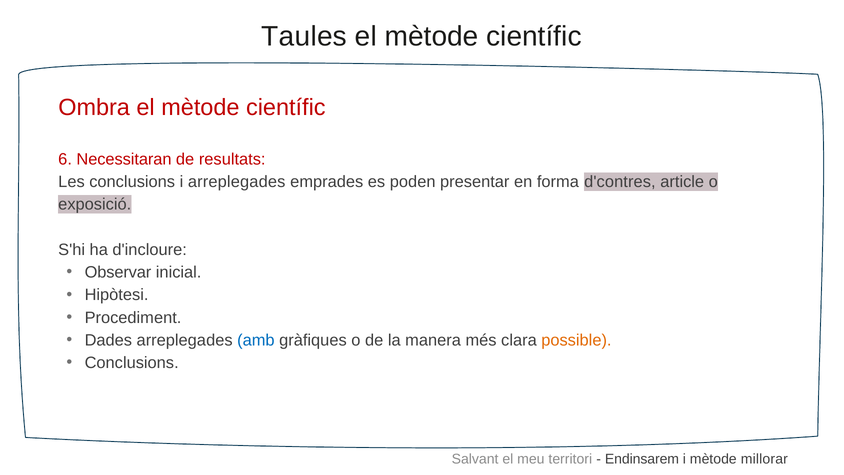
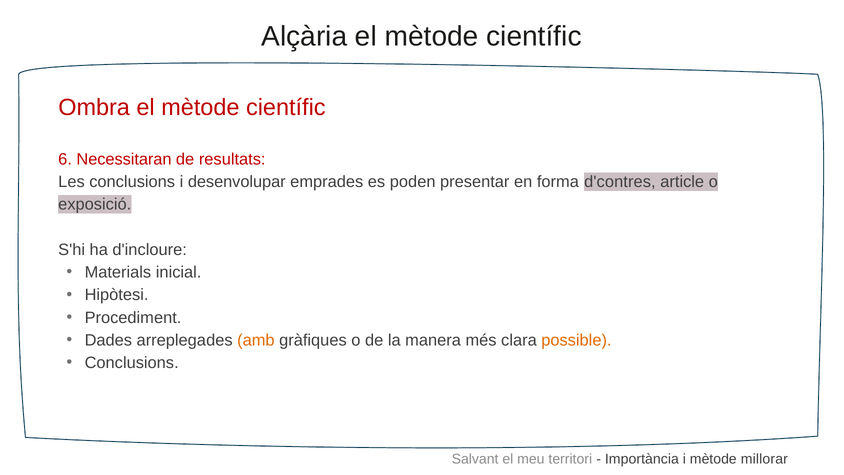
Taules: Taules -> Alçària (304, 36)
i arreplegades: arreplegades -> desenvolupar (237, 182)
Observar: Observar -> Materials (118, 272)
amb colour: blue -> orange (256, 340)
Endinsarem: Endinsarem -> Importància (642, 459)
